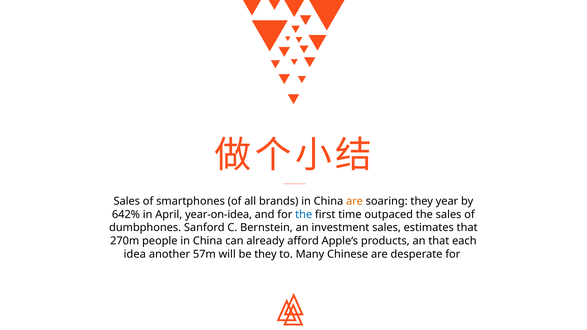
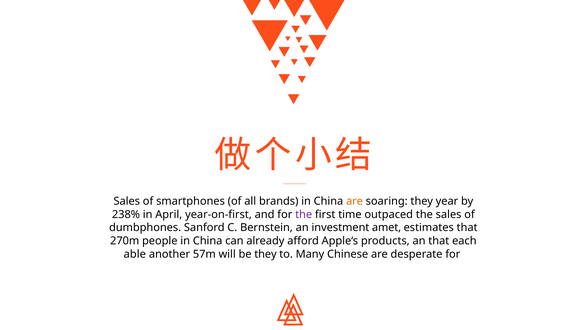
642%: 642% -> 238% (126, 215)
year-on-idea: year-on-idea -> year-on-first (218, 215)
the colour: blue -> purple (304, 215)
investment sales: sales -> amet (387, 228)
idea: idea -> able (135, 254)
